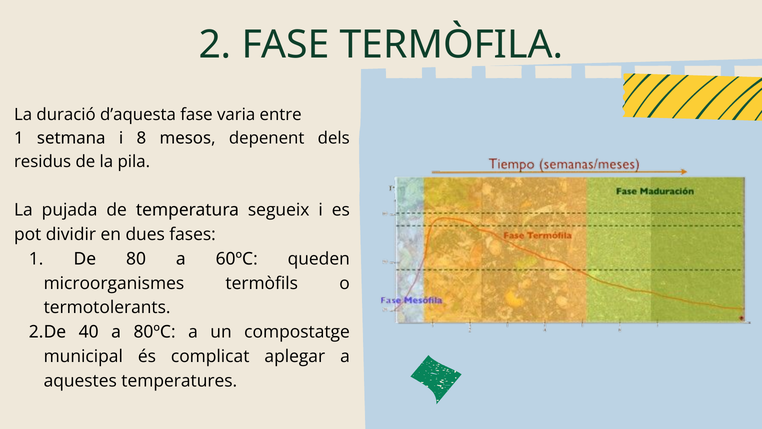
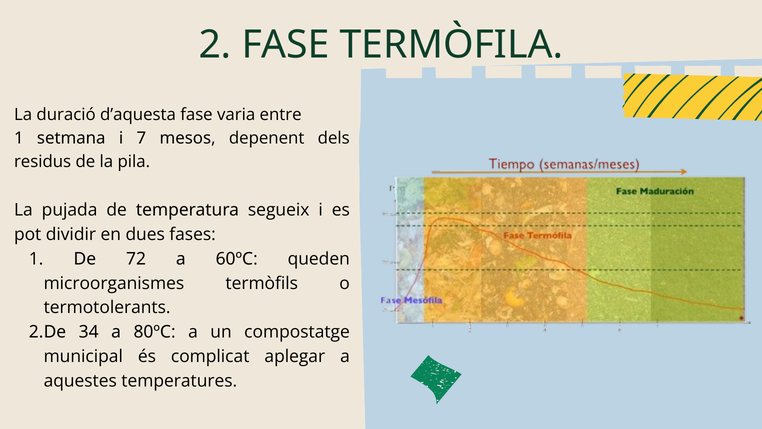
8: 8 -> 7 (141, 138)
80: 80 -> 72 (136, 259)
40: 40 -> 34 (89, 332)
